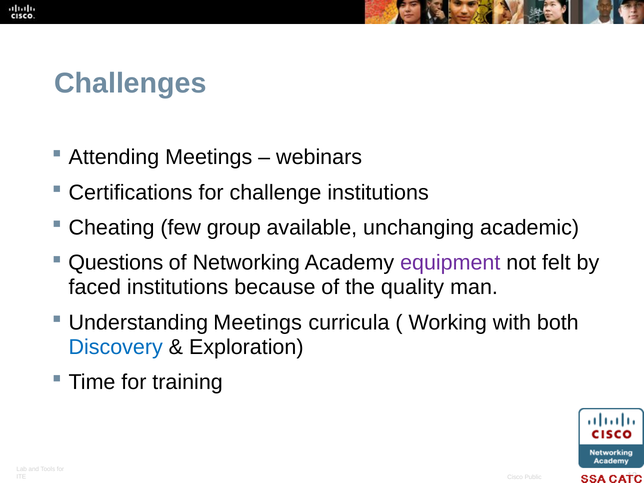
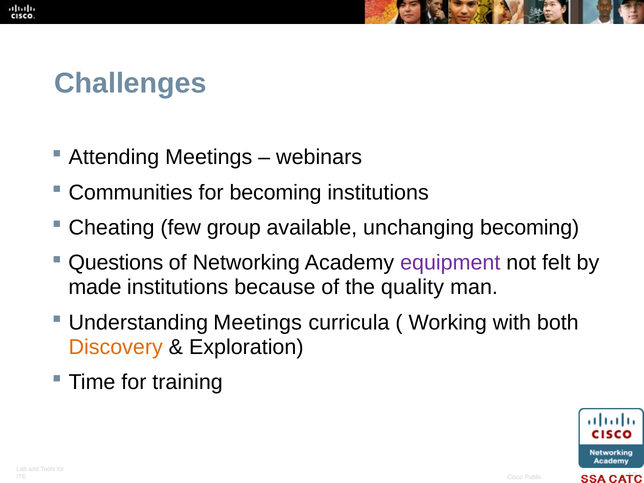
Certifications: Certifications -> Communities (131, 192)
for challenge: challenge -> becoming (276, 192)
unchanging academic: academic -> becoming (530, 228)
faced: faced -> made (95, 287)
Discovery colour: blue -> orange (116, 347)
